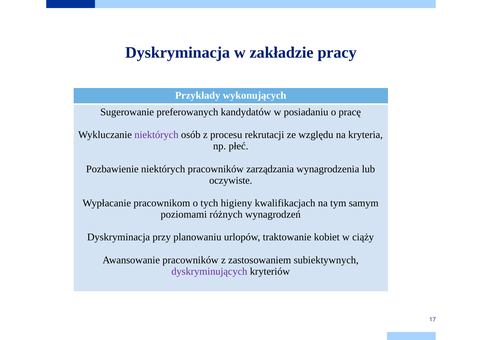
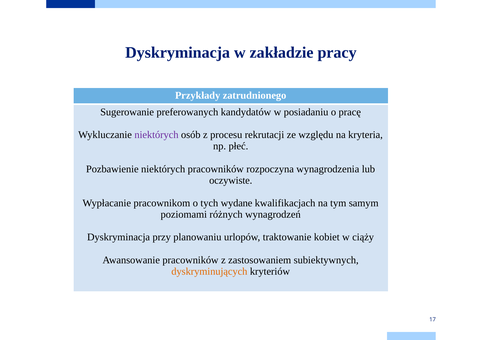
wykonujących: wykonujących -> zatrudnionego (255, 96)
zarządzania: zarządzania -> rozpoczyna (270, 169)
higieny: higieny -> wydane (237, 204)
dyskryminujących colour: purple -> orange (209, 272)
